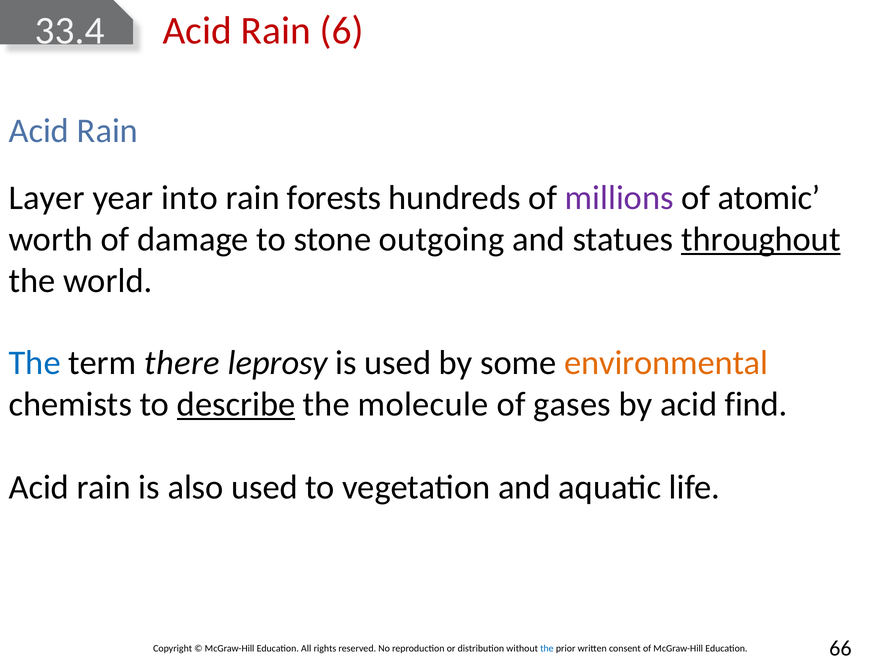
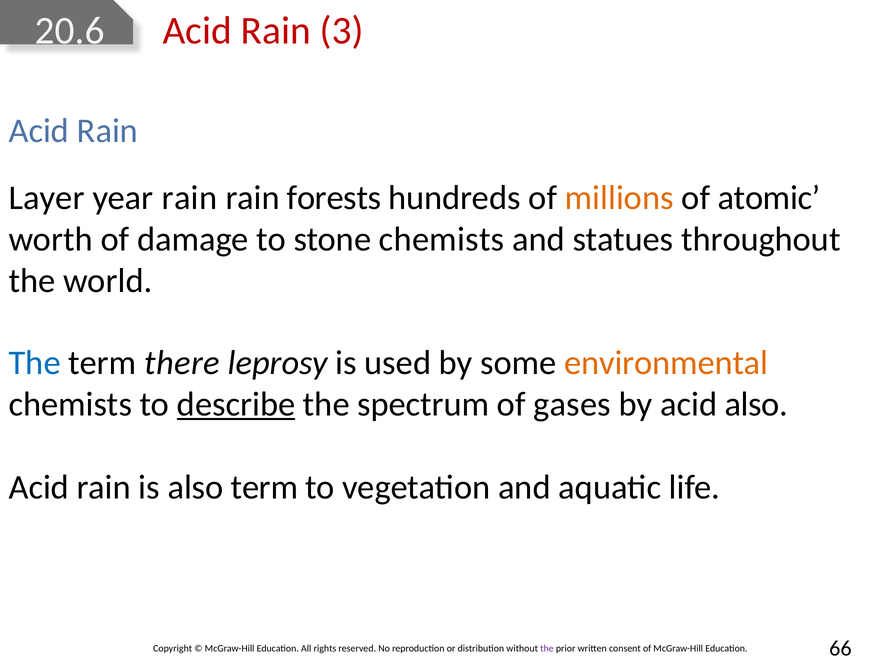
33.4: 33.4 -> 20.6 (70, 31)
6: 6 -> 3 (342, 31)
year into: into -> rain (189, 197)
millions colour: purple -> orange (619, 197)
stone outgoing: outgoing -> chemists (442, 239)
throughout underline: present -> none (761, 239)
molecule: molecule -> spectrum (423, 404)
acid find: find -> also (756, 404)
also used: used -> term (265, 487)
the colour: blue -> purple (547, 648)
